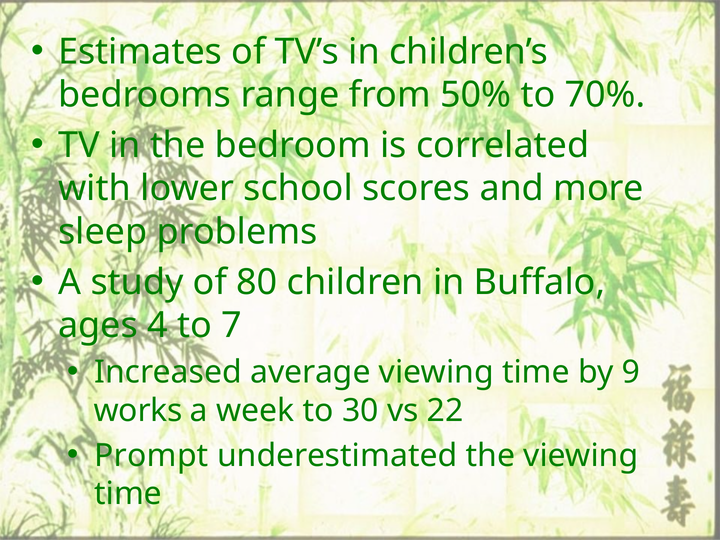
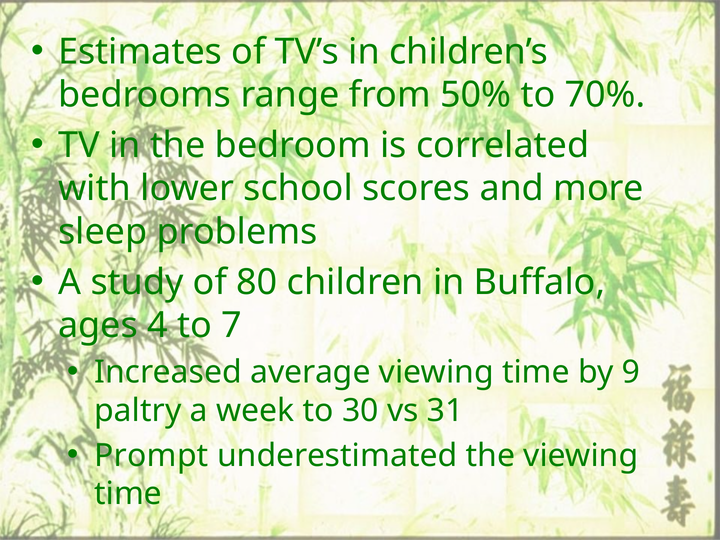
works: works -> paltry (138, 411)
22: 22 -> 31 (445, 411)
